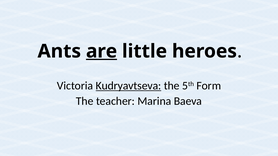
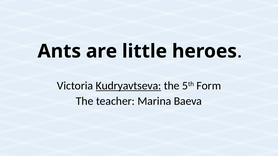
are underline: present -> none (102, 51)
